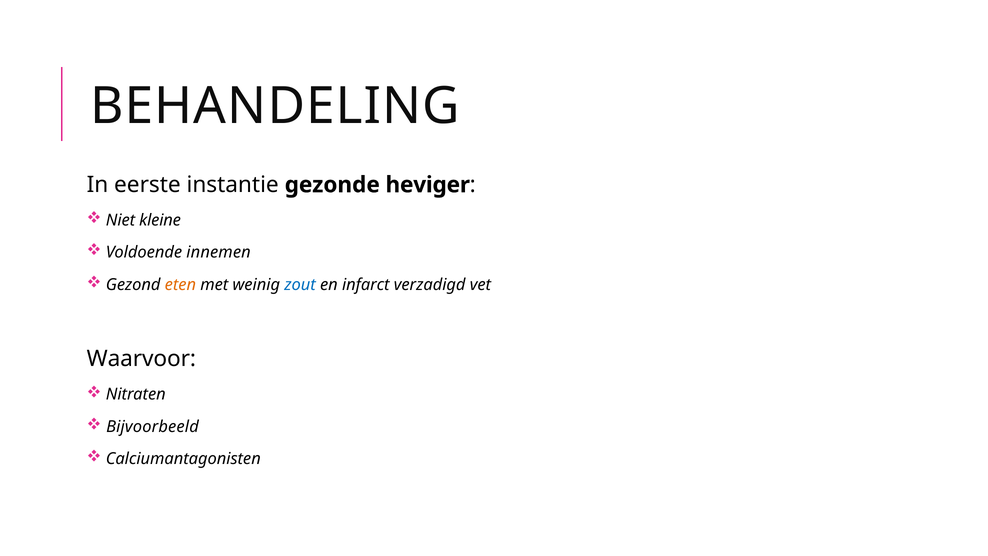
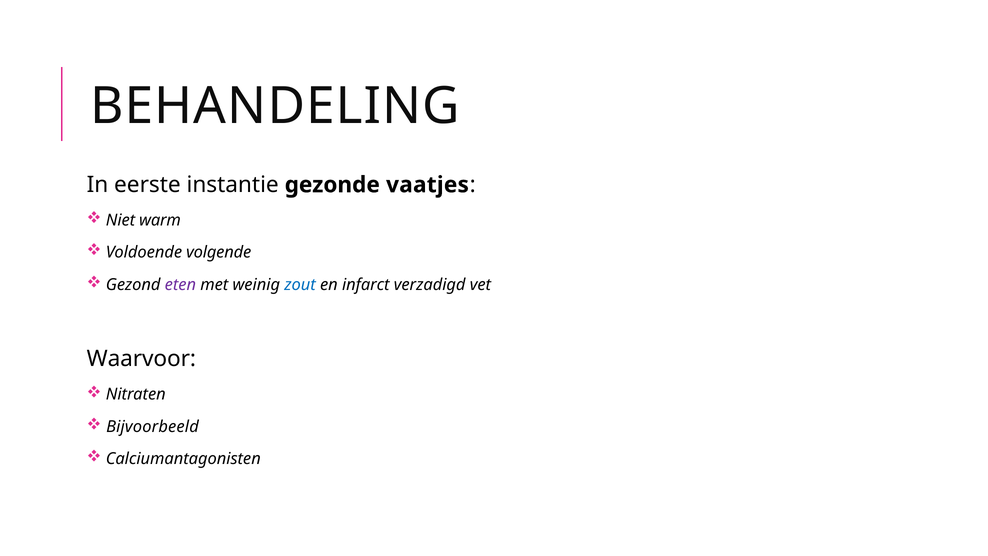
heviger: heviger -> vaatjes (427, 185)
kleine: kleine -> warm (160, 220)
innemen: innemen -> volgende (219, 252)
eten colour: orange -> purple (180, 285)
